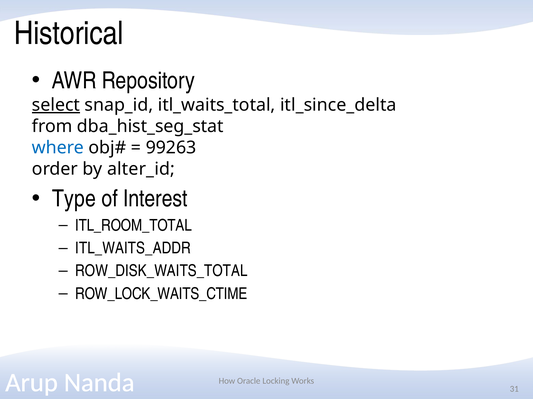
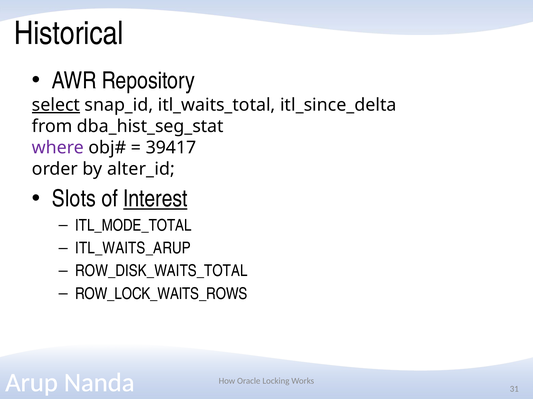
where colour: blue -> purple (58, 148)
99263: 99263 -> 39417 (171, 148)
Type: Type -> Slots (74, 199)
Interest underline: none -> present (155, 199)
ITL_ROOM_TOTAL: ITL_ROOM_TOTAL -> ITL_MODE_TOTAL (133, 226)
ITL_WAITS_ADDR: ITL_WAITS_ADDR -> ITL_WAITS_ARUP (133, 249)
ROW_LOCK_WAITS_CTIME: ROW_LOCK_WAITS_CTIME -> ROW_LOCK_WAITS_ROWS (161, 294)
